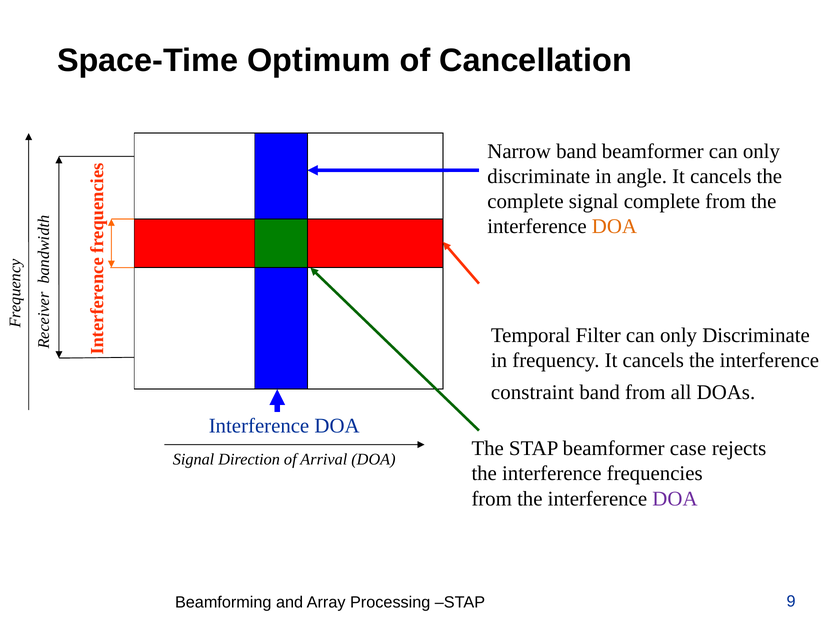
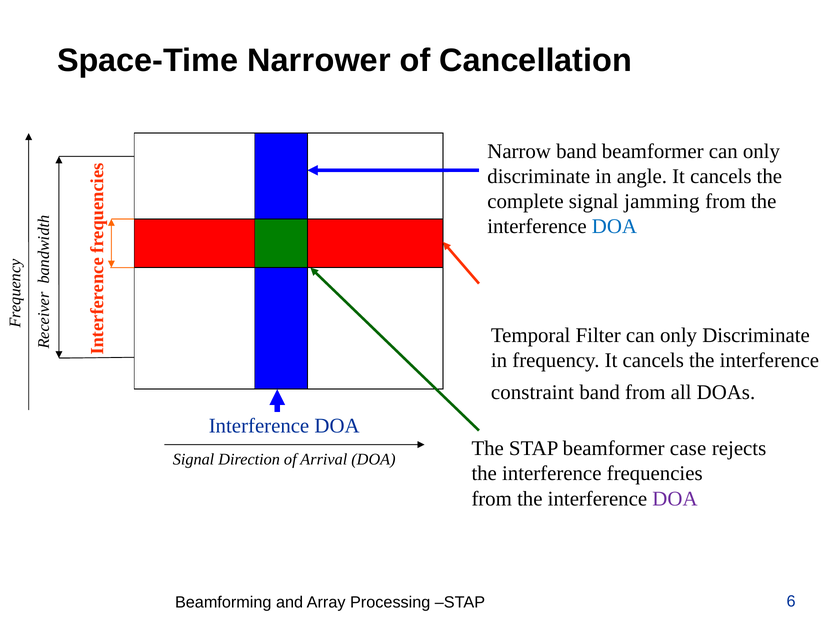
Optimum: Optimum -> Narrower (319, 61)
signal complete: complete -> jamming (662, 201)
DOA colour: orange -> blue (614, 226)
9: 9 -> 6 (791, 601)
